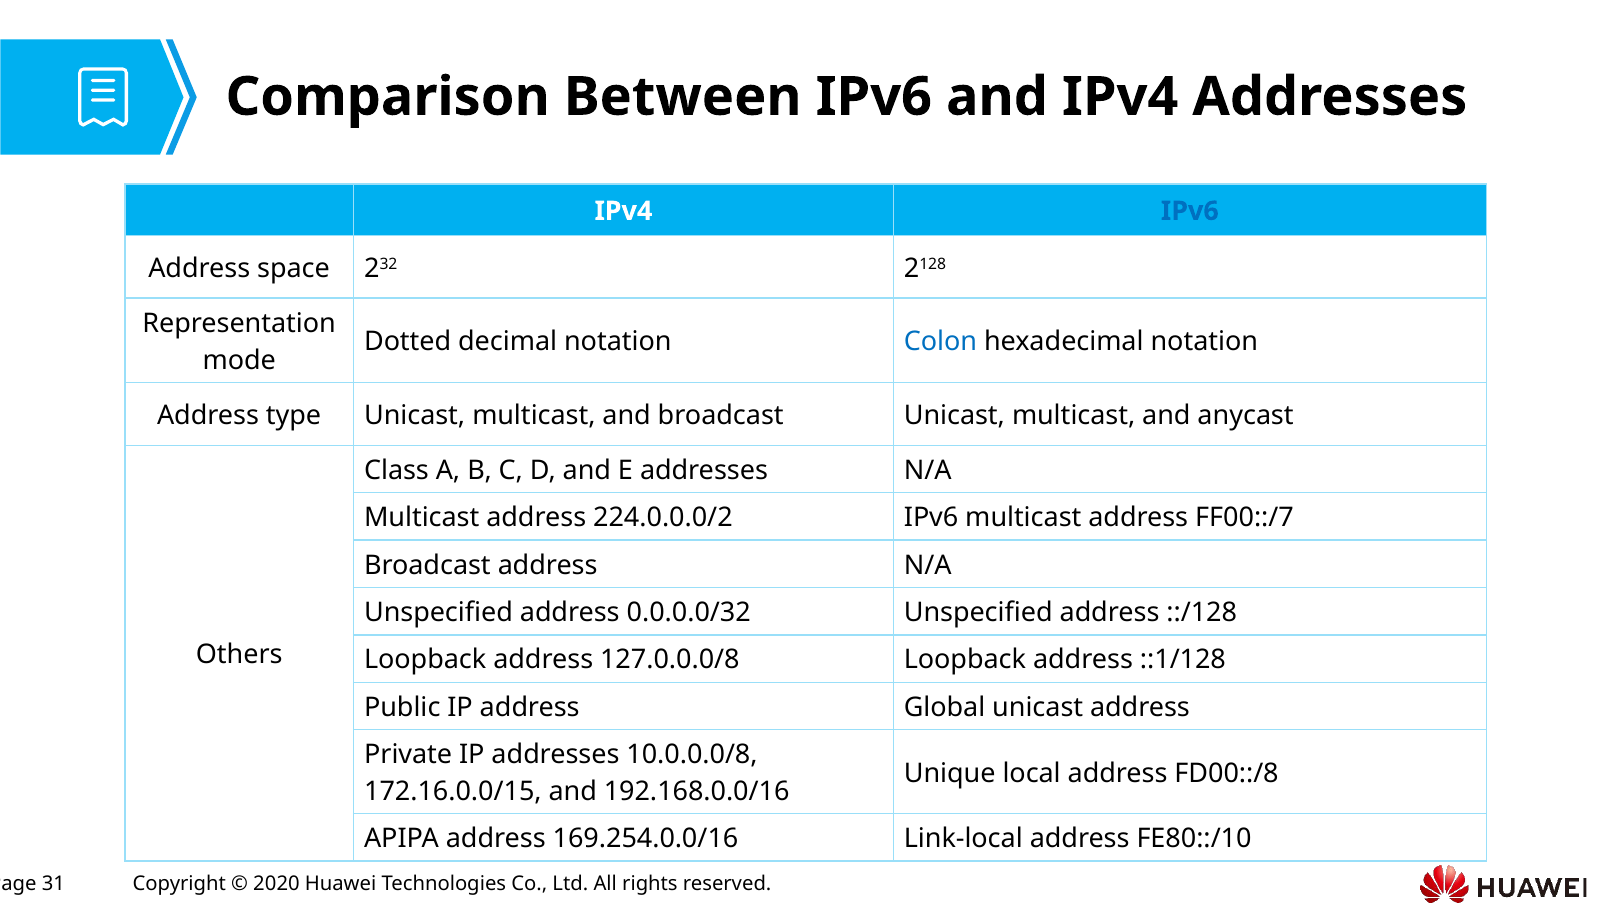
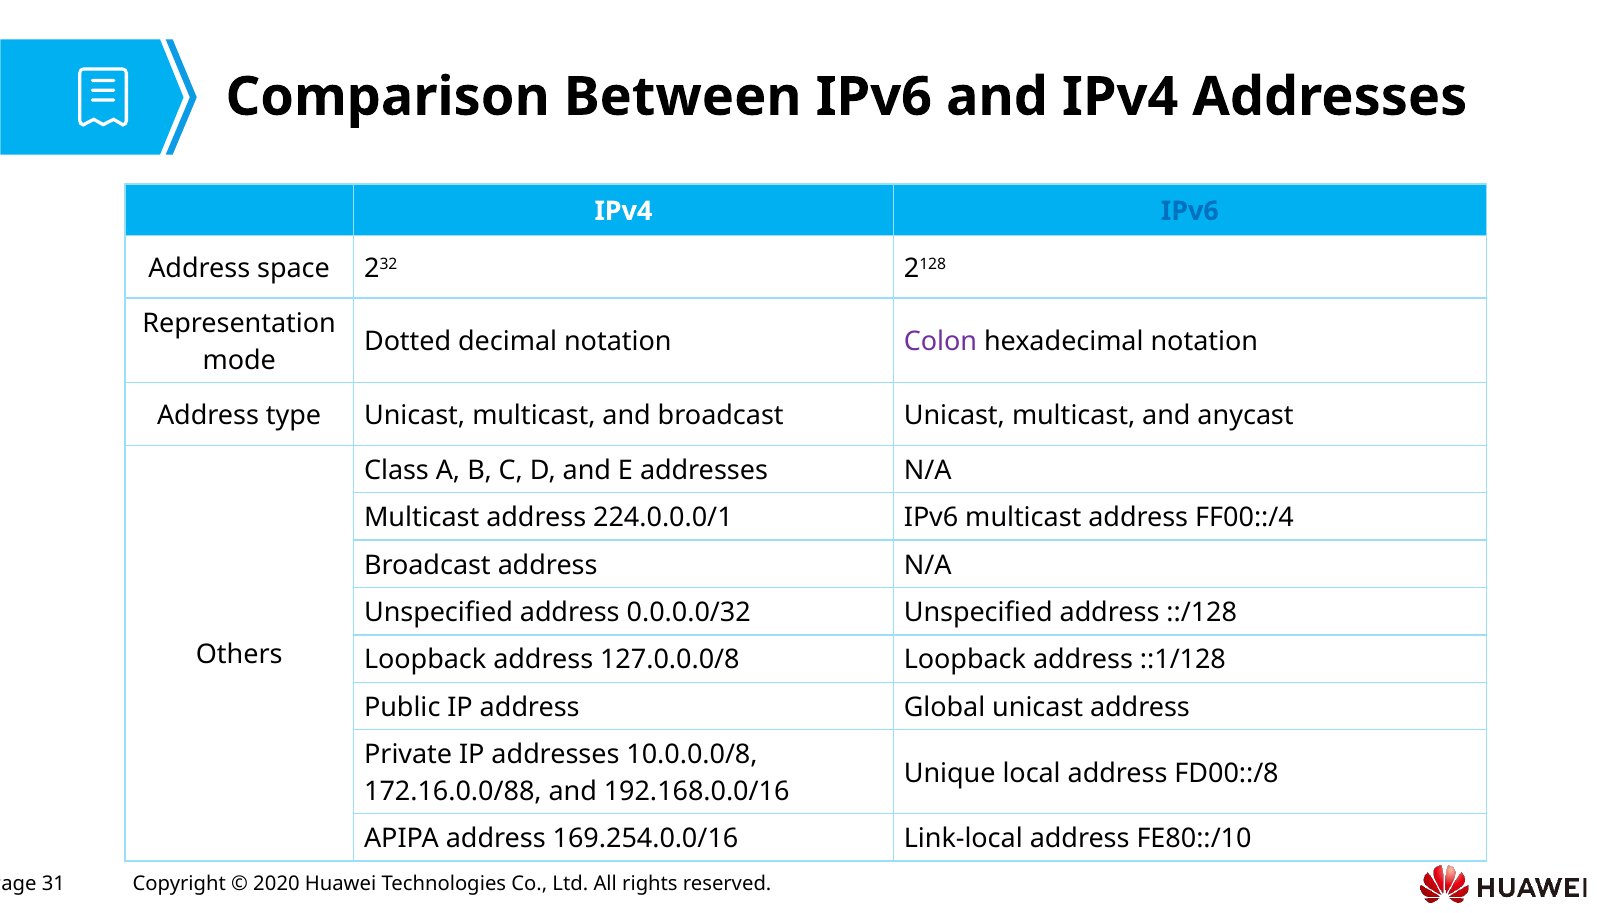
Colon colour: blue -> purple (941, 342)
224.0.0.0/2: 224.0.0.0/2 -> 224.0.0.0/1 (663, 517)
FF00::/7: FF00::/7 -> FF00::/4 (1245, 517)
172.16.0.0/15: 172.16.0.0/15 -> 172.16.0.0/88 (453, 791)
